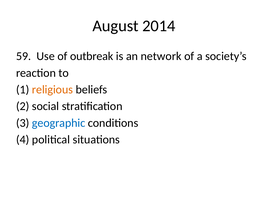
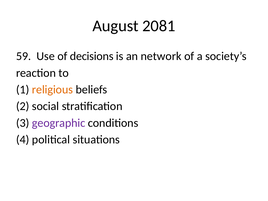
2014: 2014 -> 2081 (159, 26)
outbreak: outbreak -> decisions (92, 56)
geographic colour: blue -> purple (59, 123)
